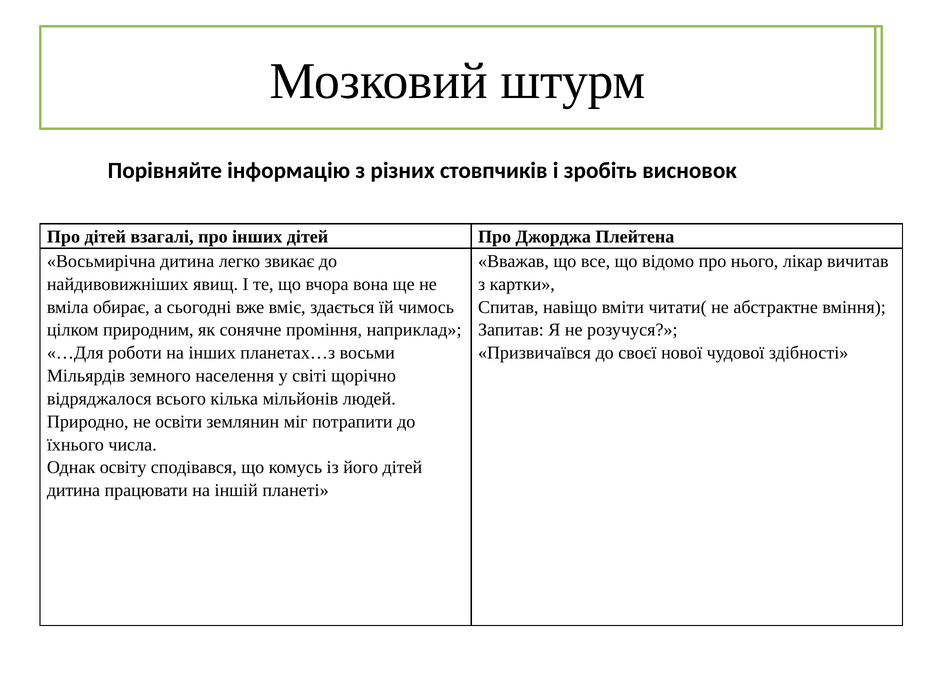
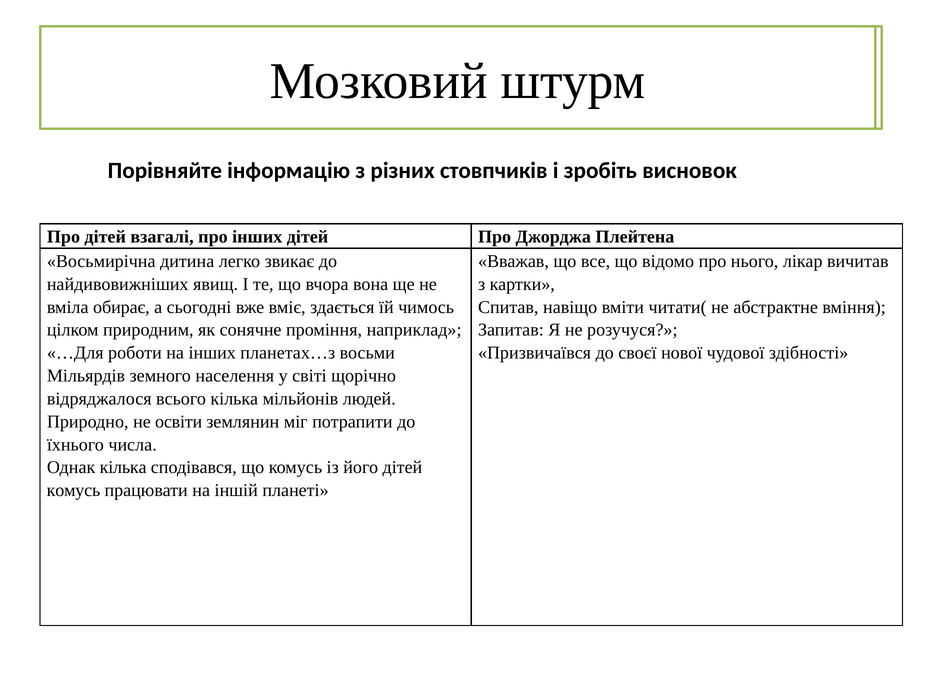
Однак освіту: освіту -> кілька (123, 467)
дитина: дитина -> комусь (73, 490)
